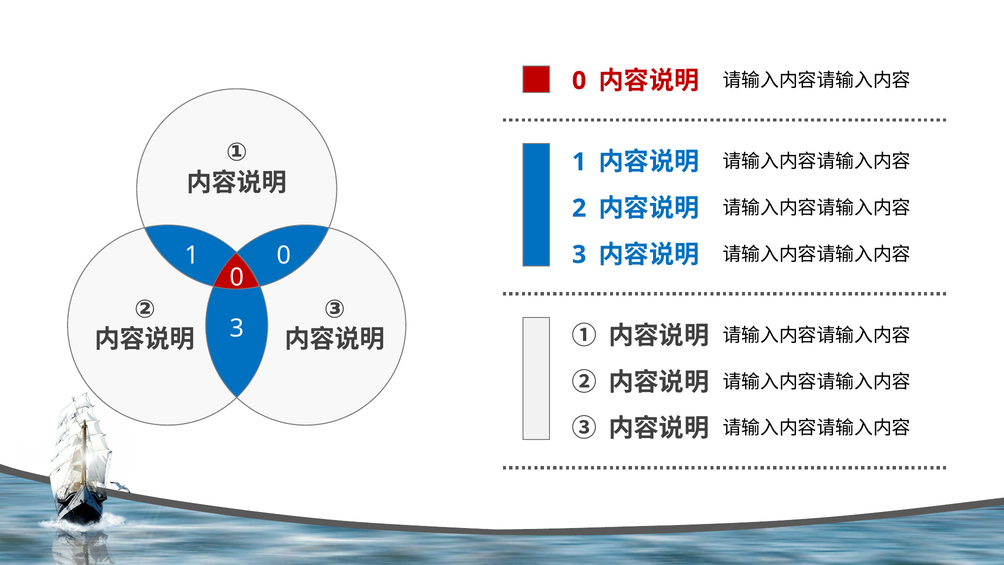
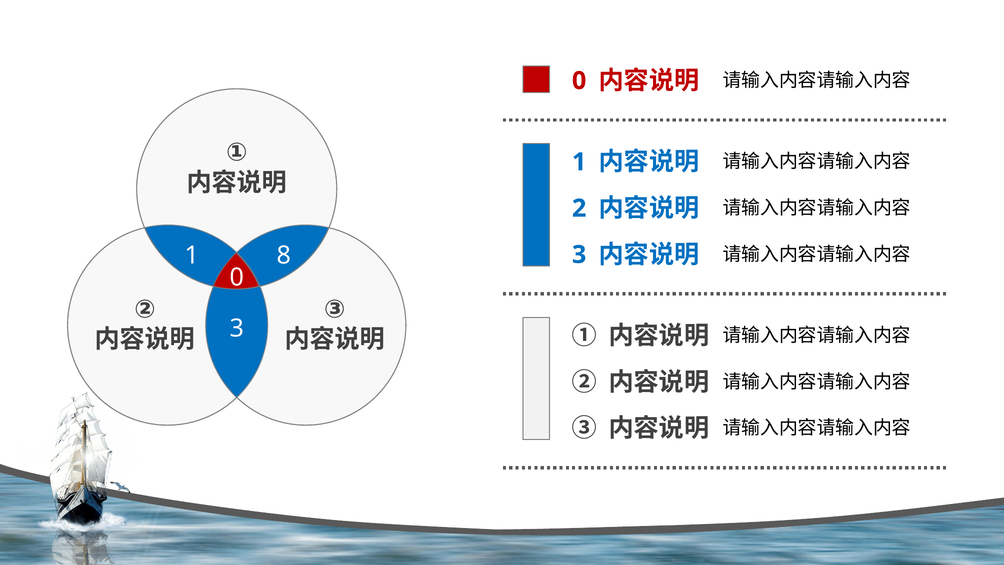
1 0: 0 -> 8 (284, 256)
